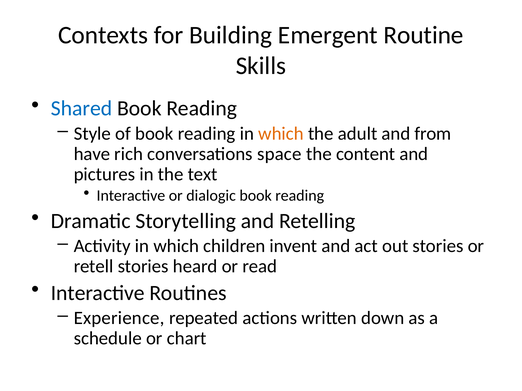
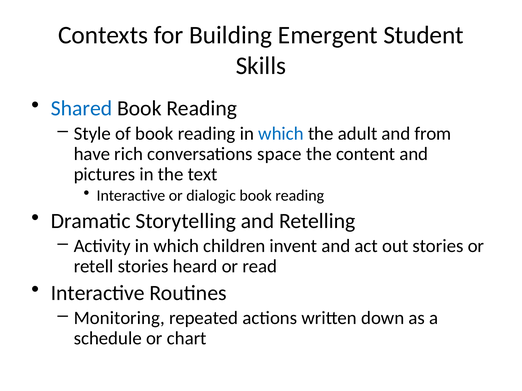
Routine: Routine -> Student (424, 35)
which colour: orange -> blue (281, 134)
Experience: Experience -> Monitoring (119, 318)
